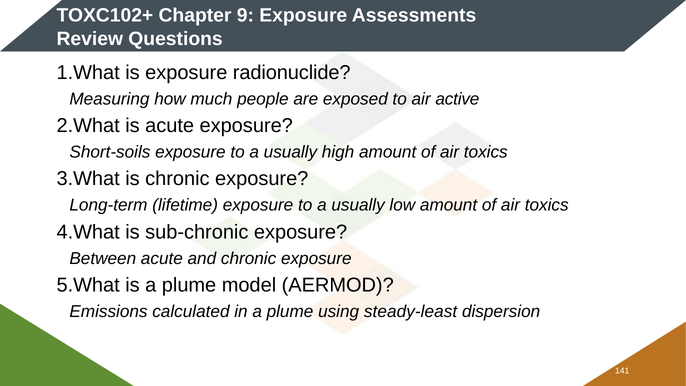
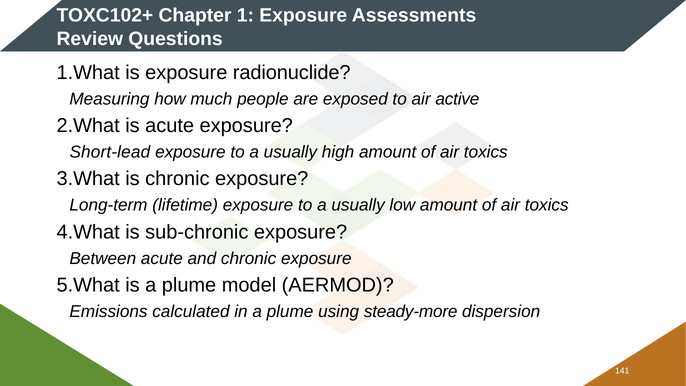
9: 9 -> 1 (245, 15)
Short-soils: Short-soils -> Short-lead (110, 152)
steady-least: steady-least -> steady-more (411, 311)
